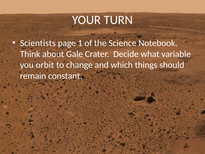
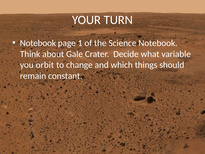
Scientists: Scientists -> Notebook (38, 43)
